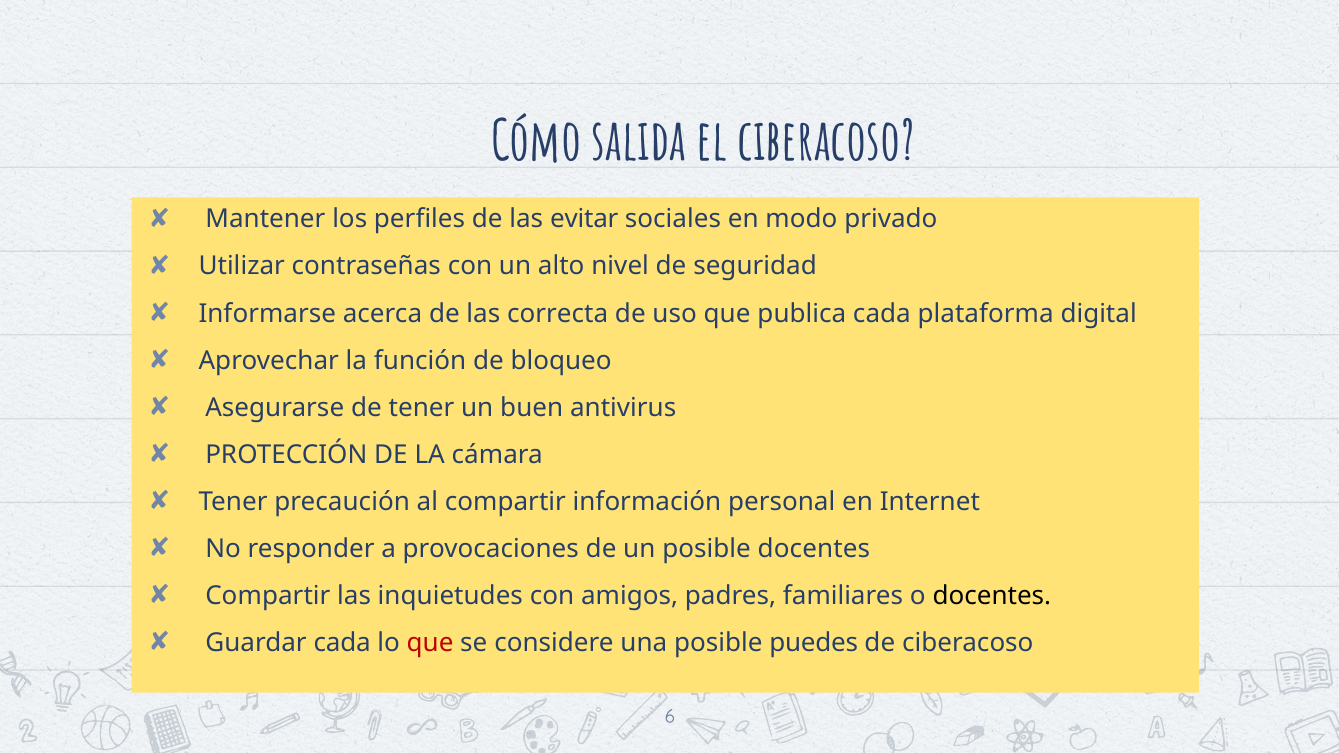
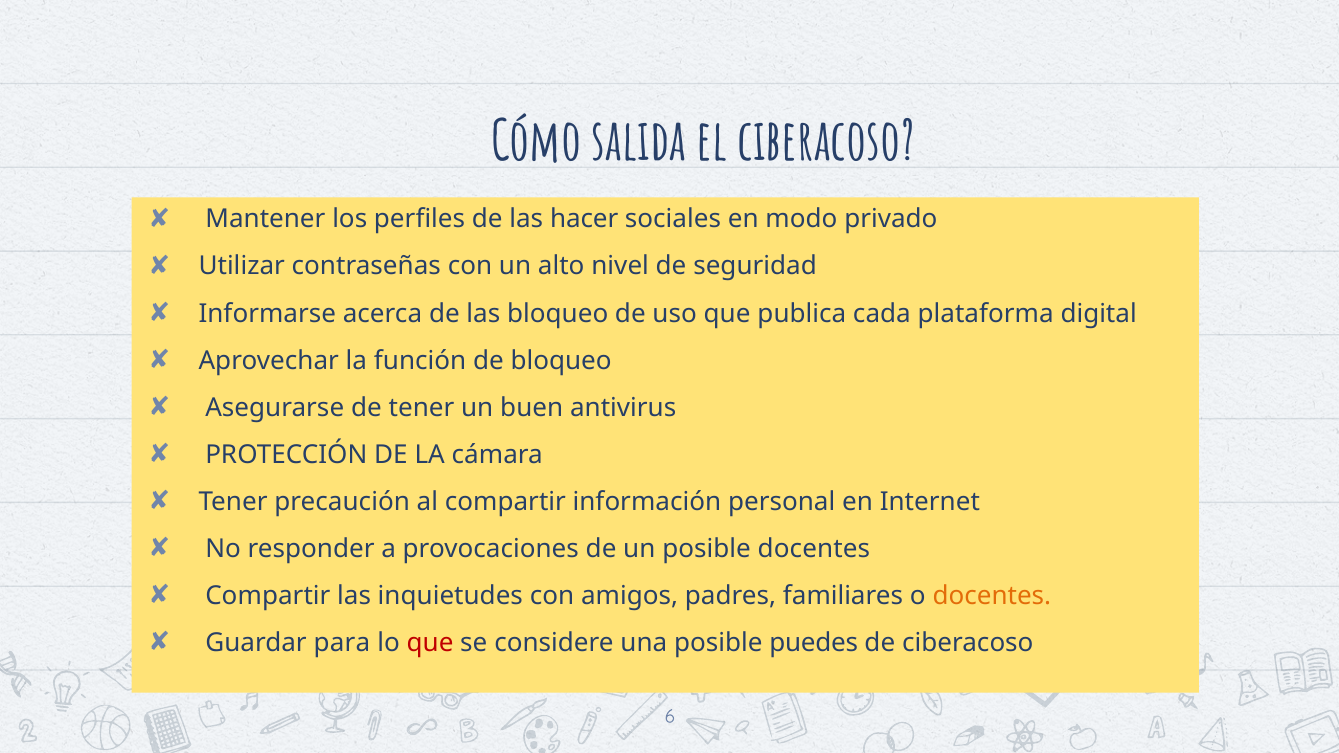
evitar: evitar -> hacer (584, 219)
las correcta: correcta -> bloqueo (558, 314)
docentes colour: black -> orange (992, 596)
Guardar cada: cada -> para (342, 643)
